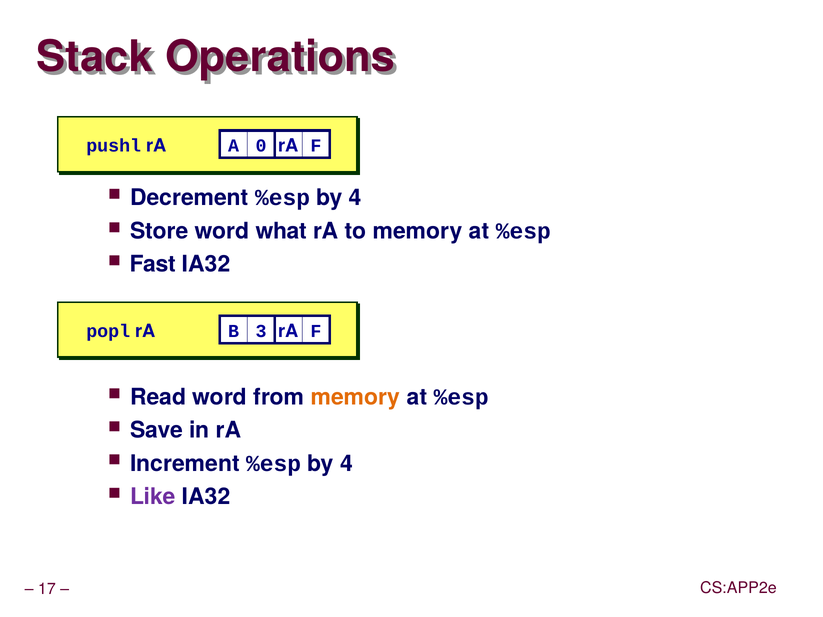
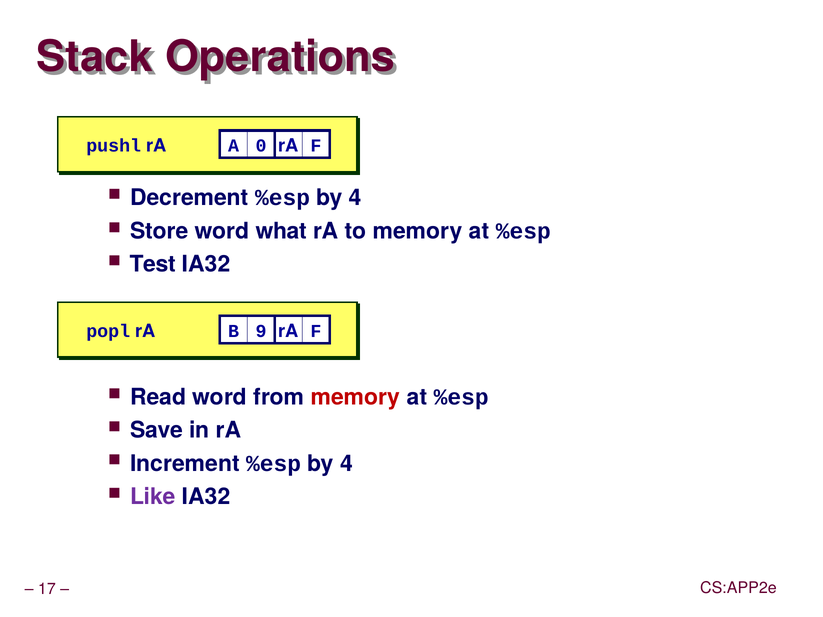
Fast: Fast -> Test (153, 264)
3: 3 -> 9 (261, 331)
memory colour: orange -> red (355, 397)
